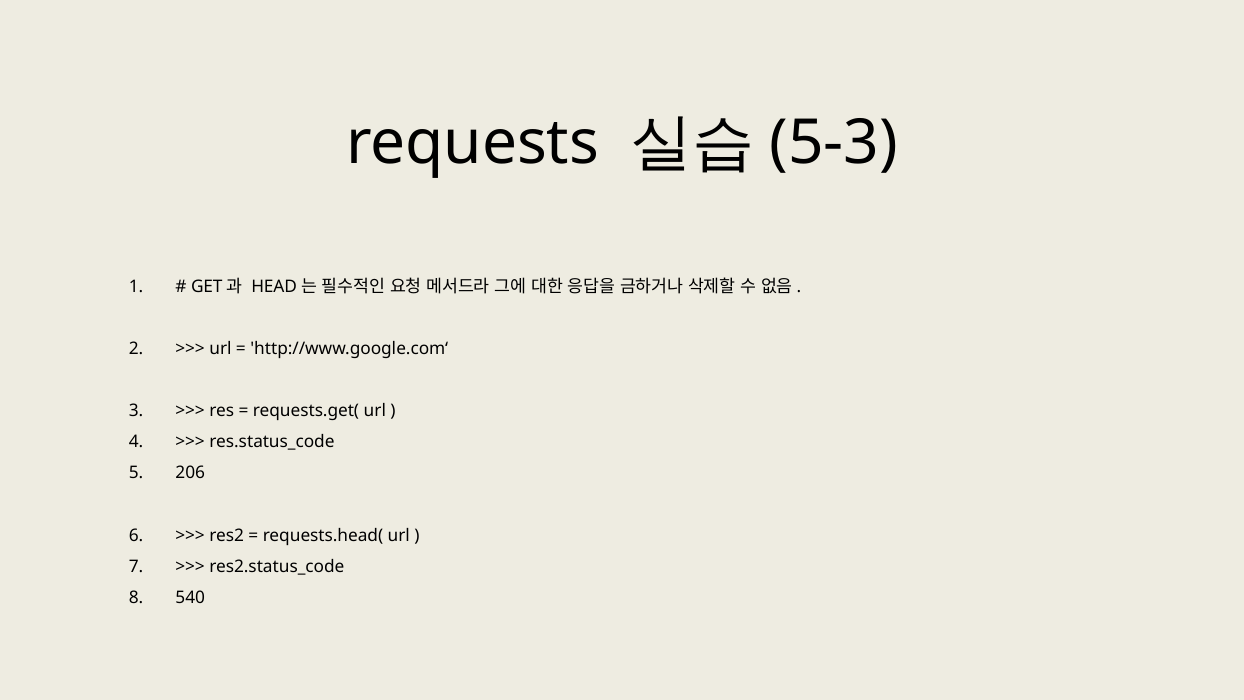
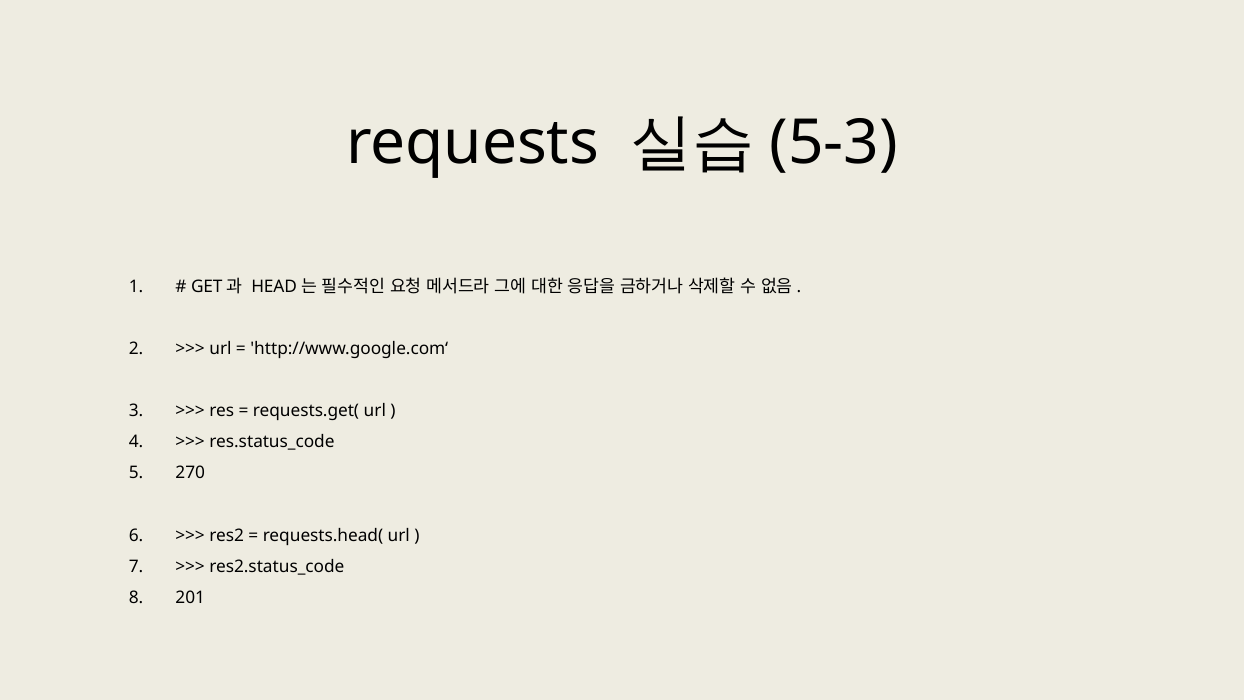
206: 206 -> 270 (190, 473)
540: 540 -> 201 (190, 598)
